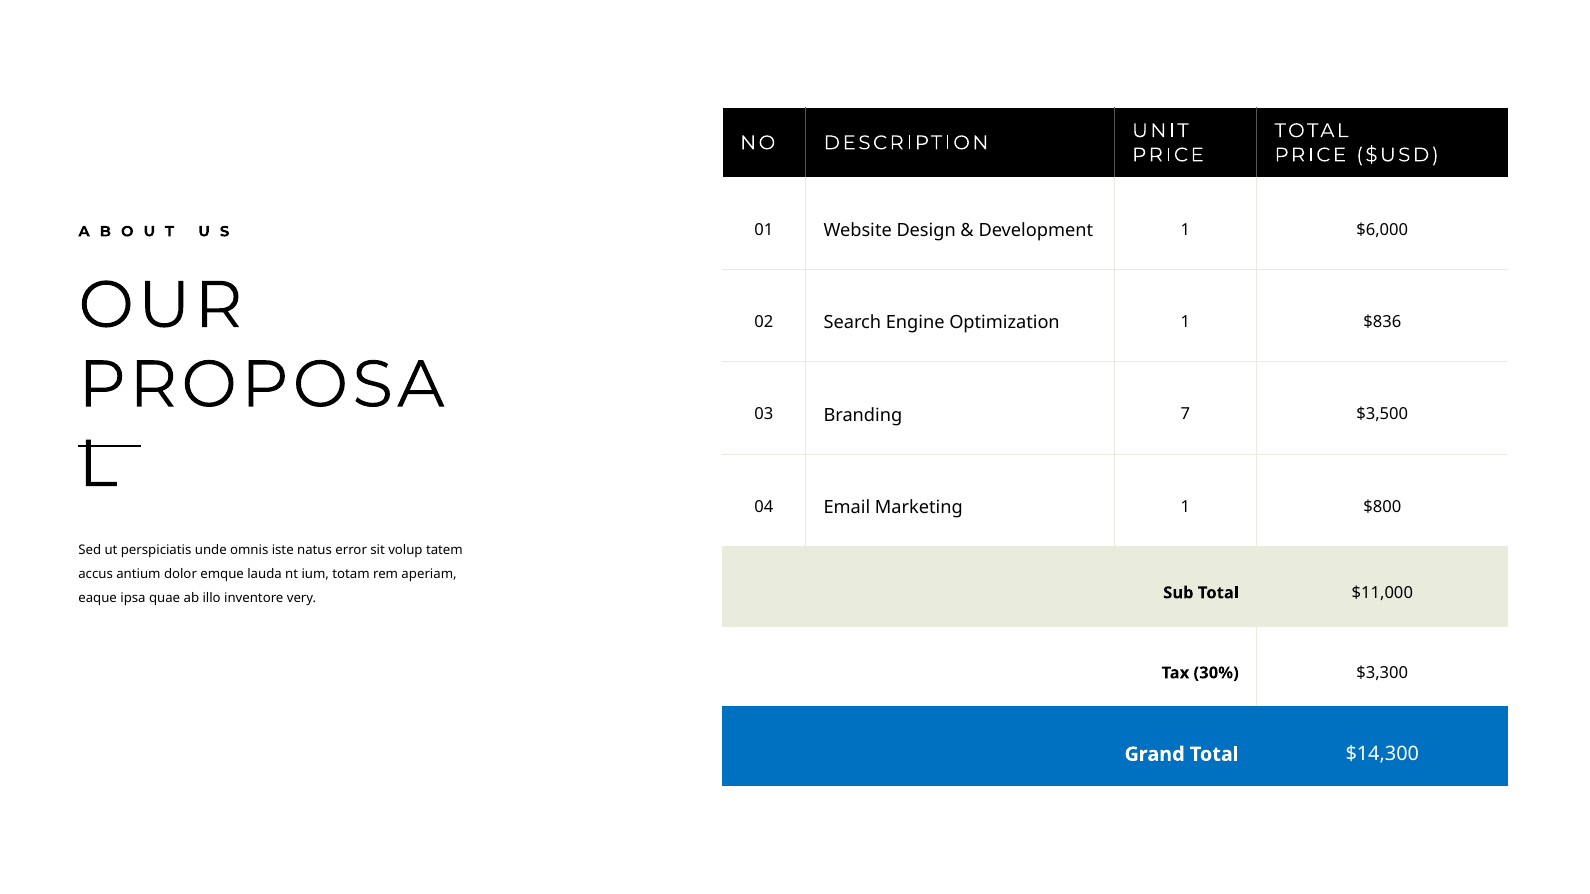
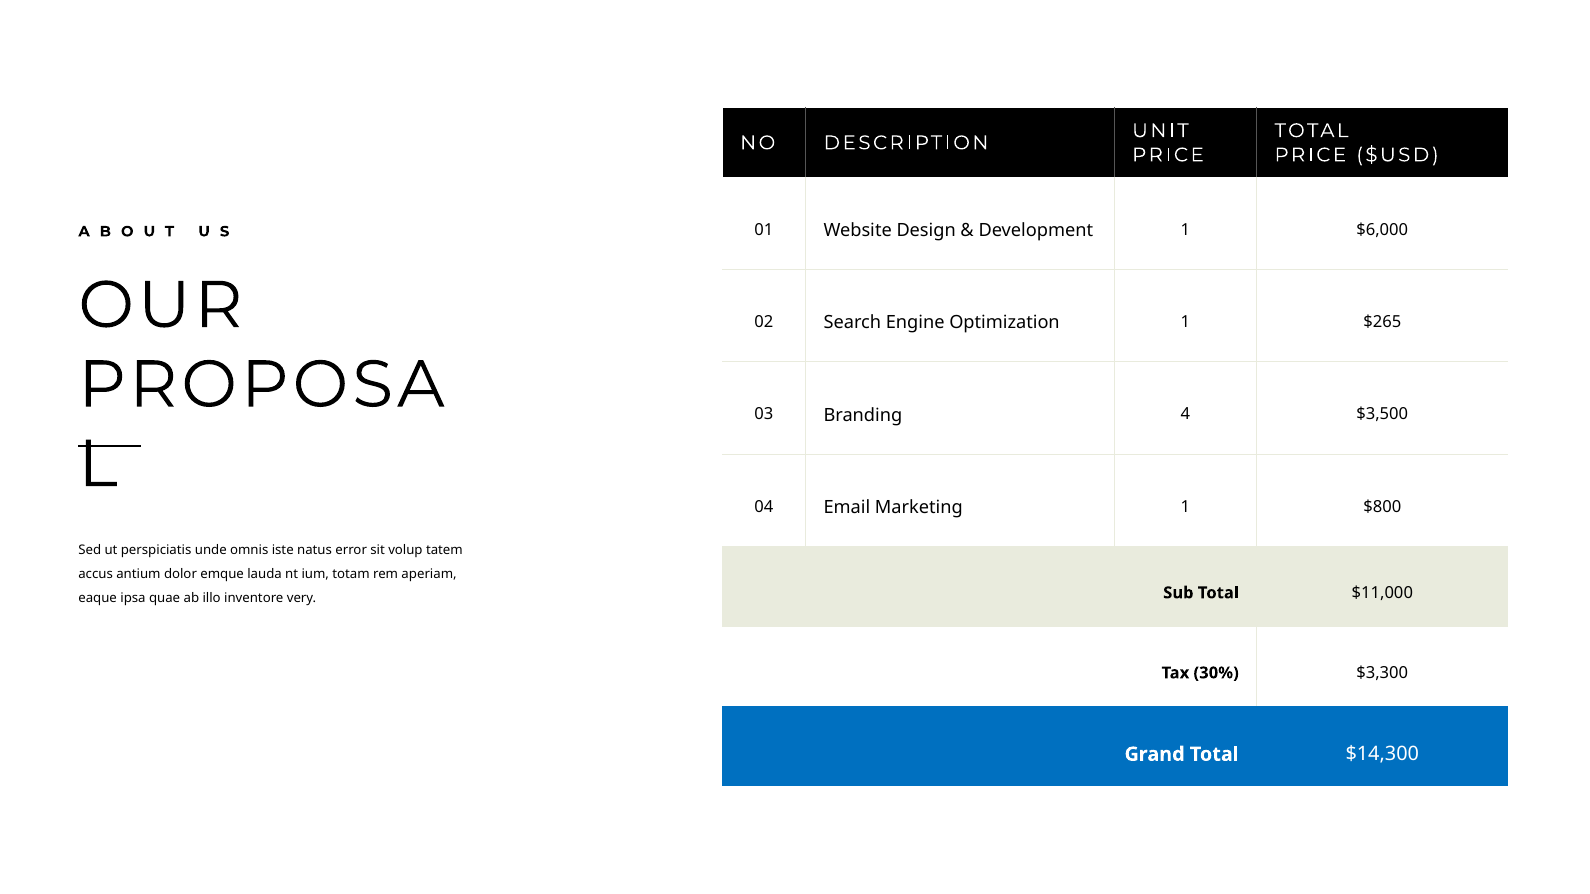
$836: $836 -> $265 (1382, 322)
7: 7 -> 4 (1185, 415)
